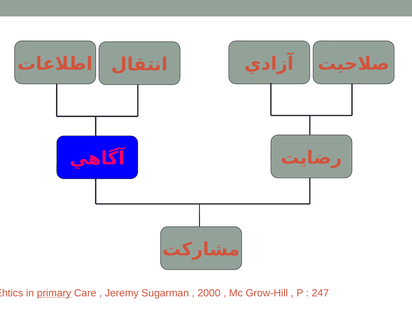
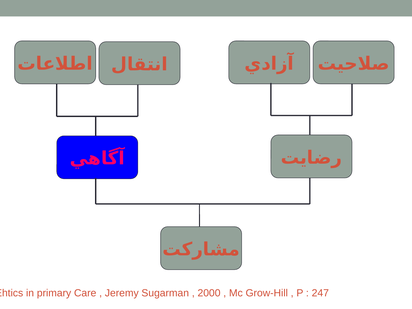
primary underline: present -> none (54, 293)
